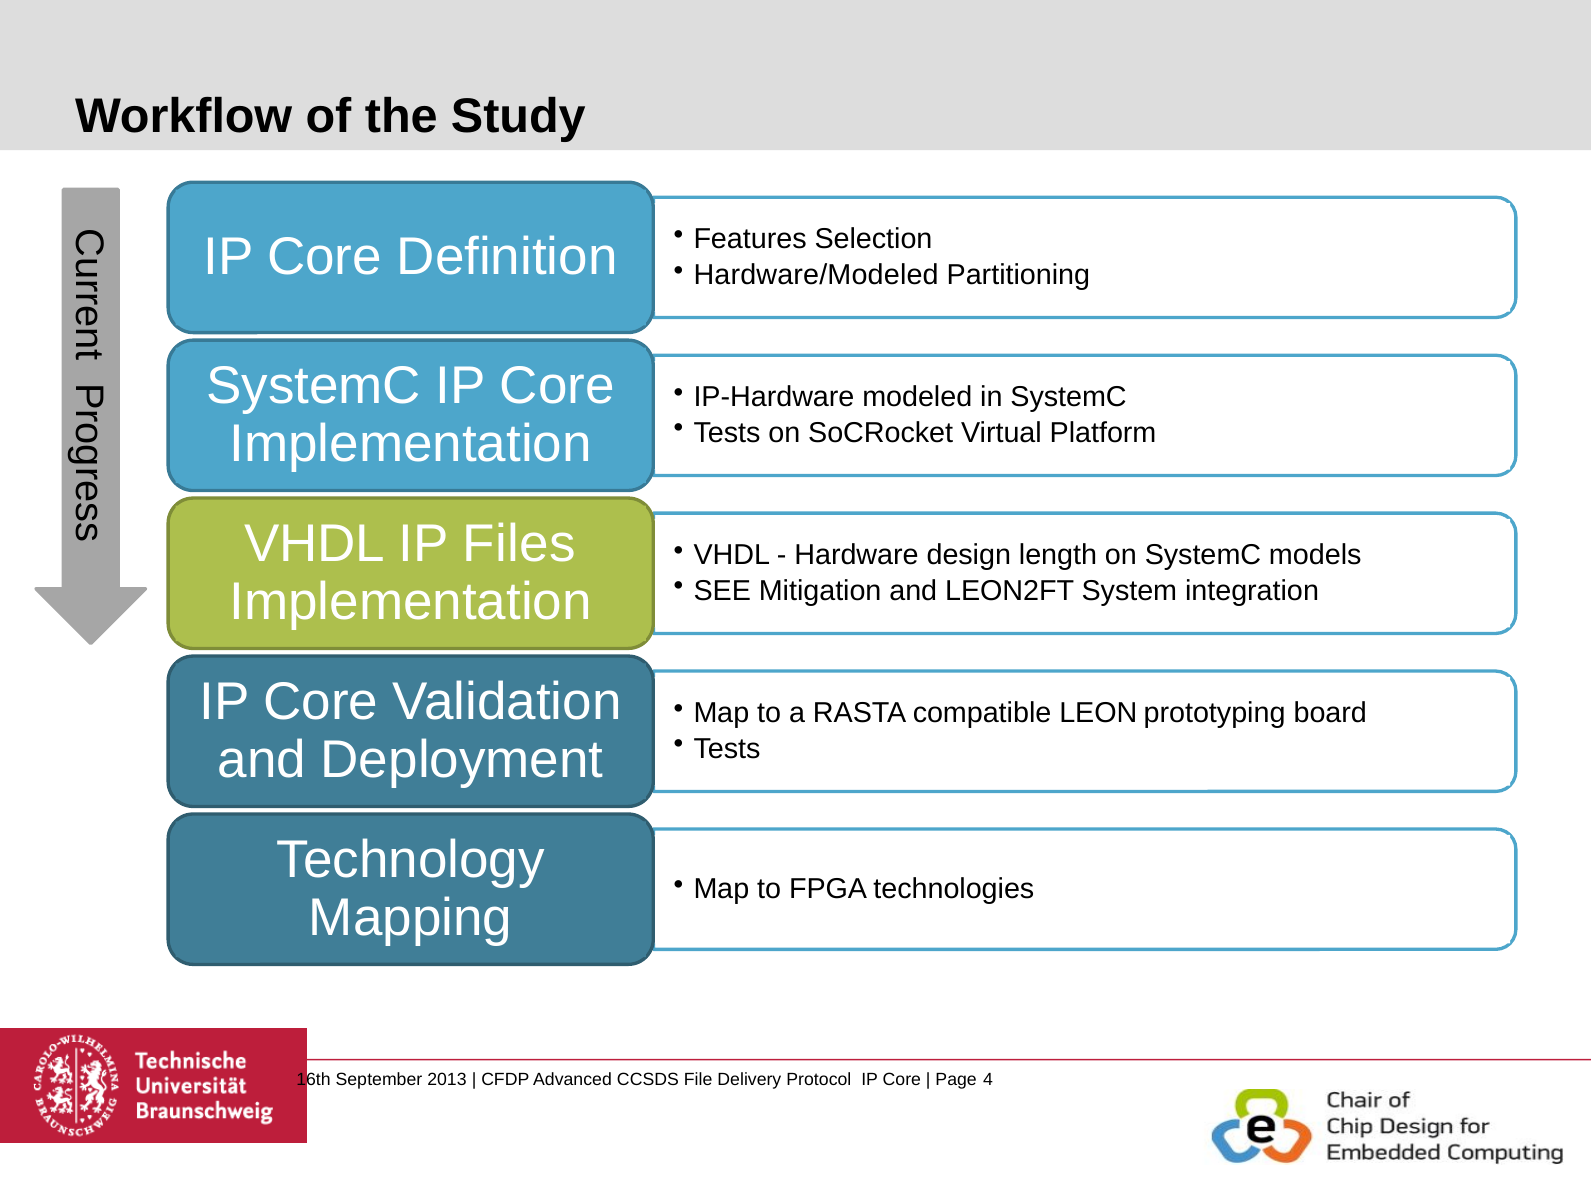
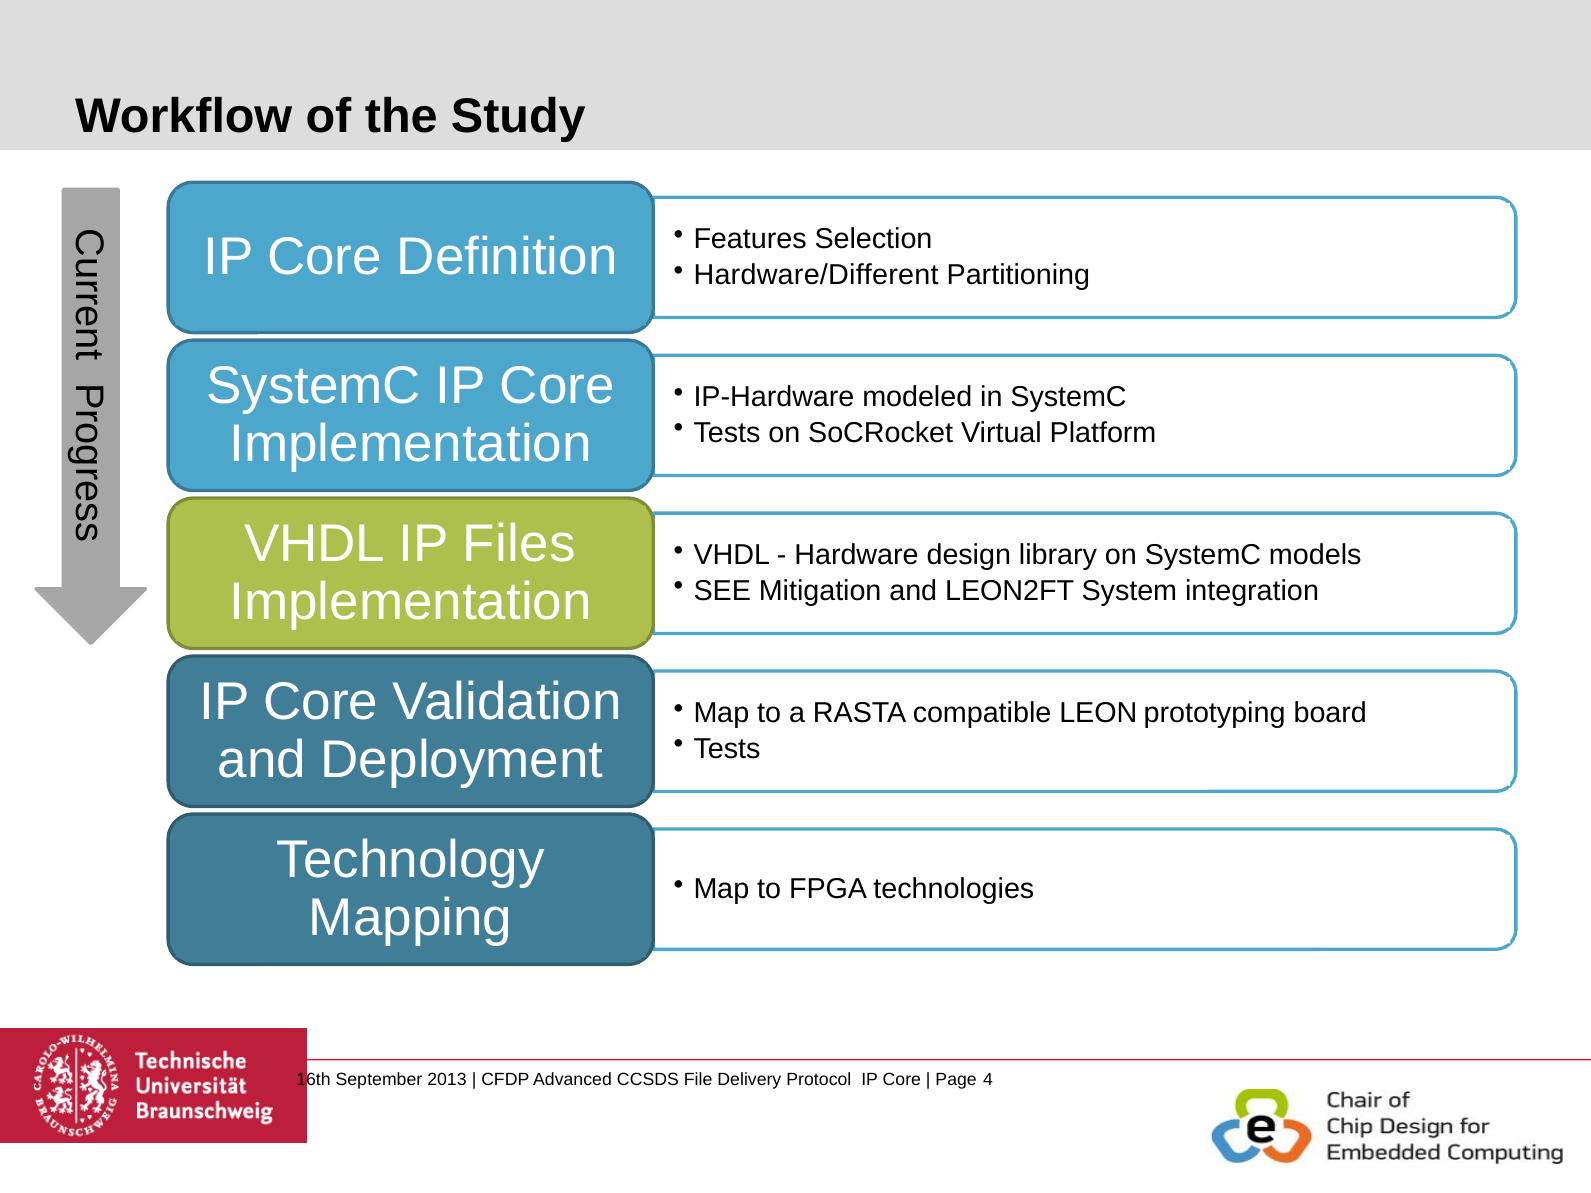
Hardware/Modeled: Hardware/Modeled -> Hardware/Different (816, 275)
length: length -> library (1058, 556)
